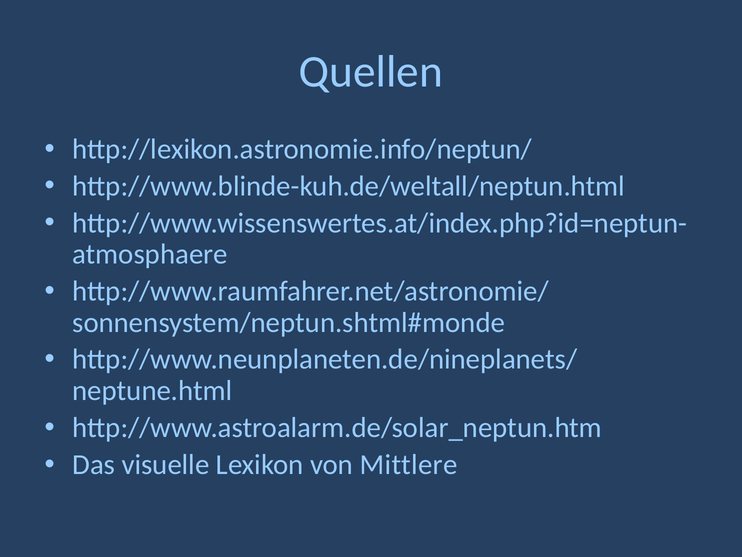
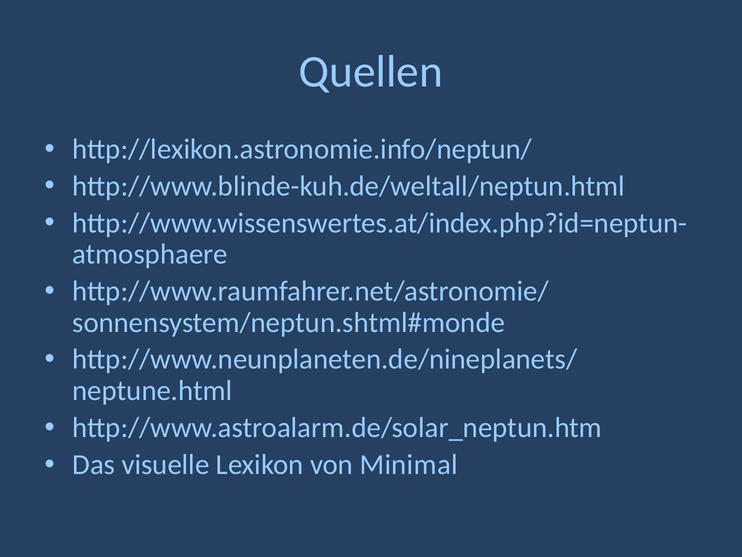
Mittlere: Mittlere -> Minimal (409, 464)
